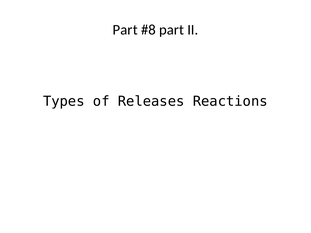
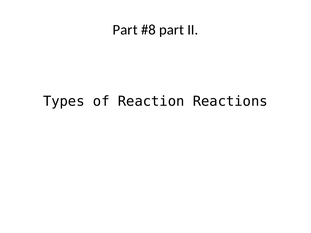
Releases: Releases -> Reaction (151, 102)
